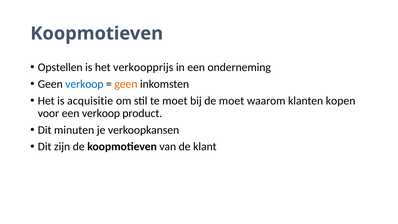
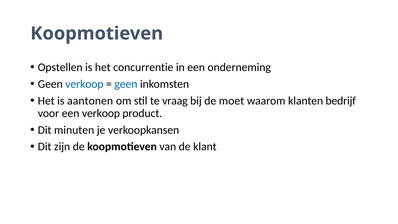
verkoopprijs: verkoopprijs -> concurrentie (143, 67)
geen colour: orange -> blue (126, 84)
acquisitie: acquisitie -> aantonen (90, 101)
te moet: moet -> vraag (175, 101)
kopen: kopen -> bedrijf (341, 101)
